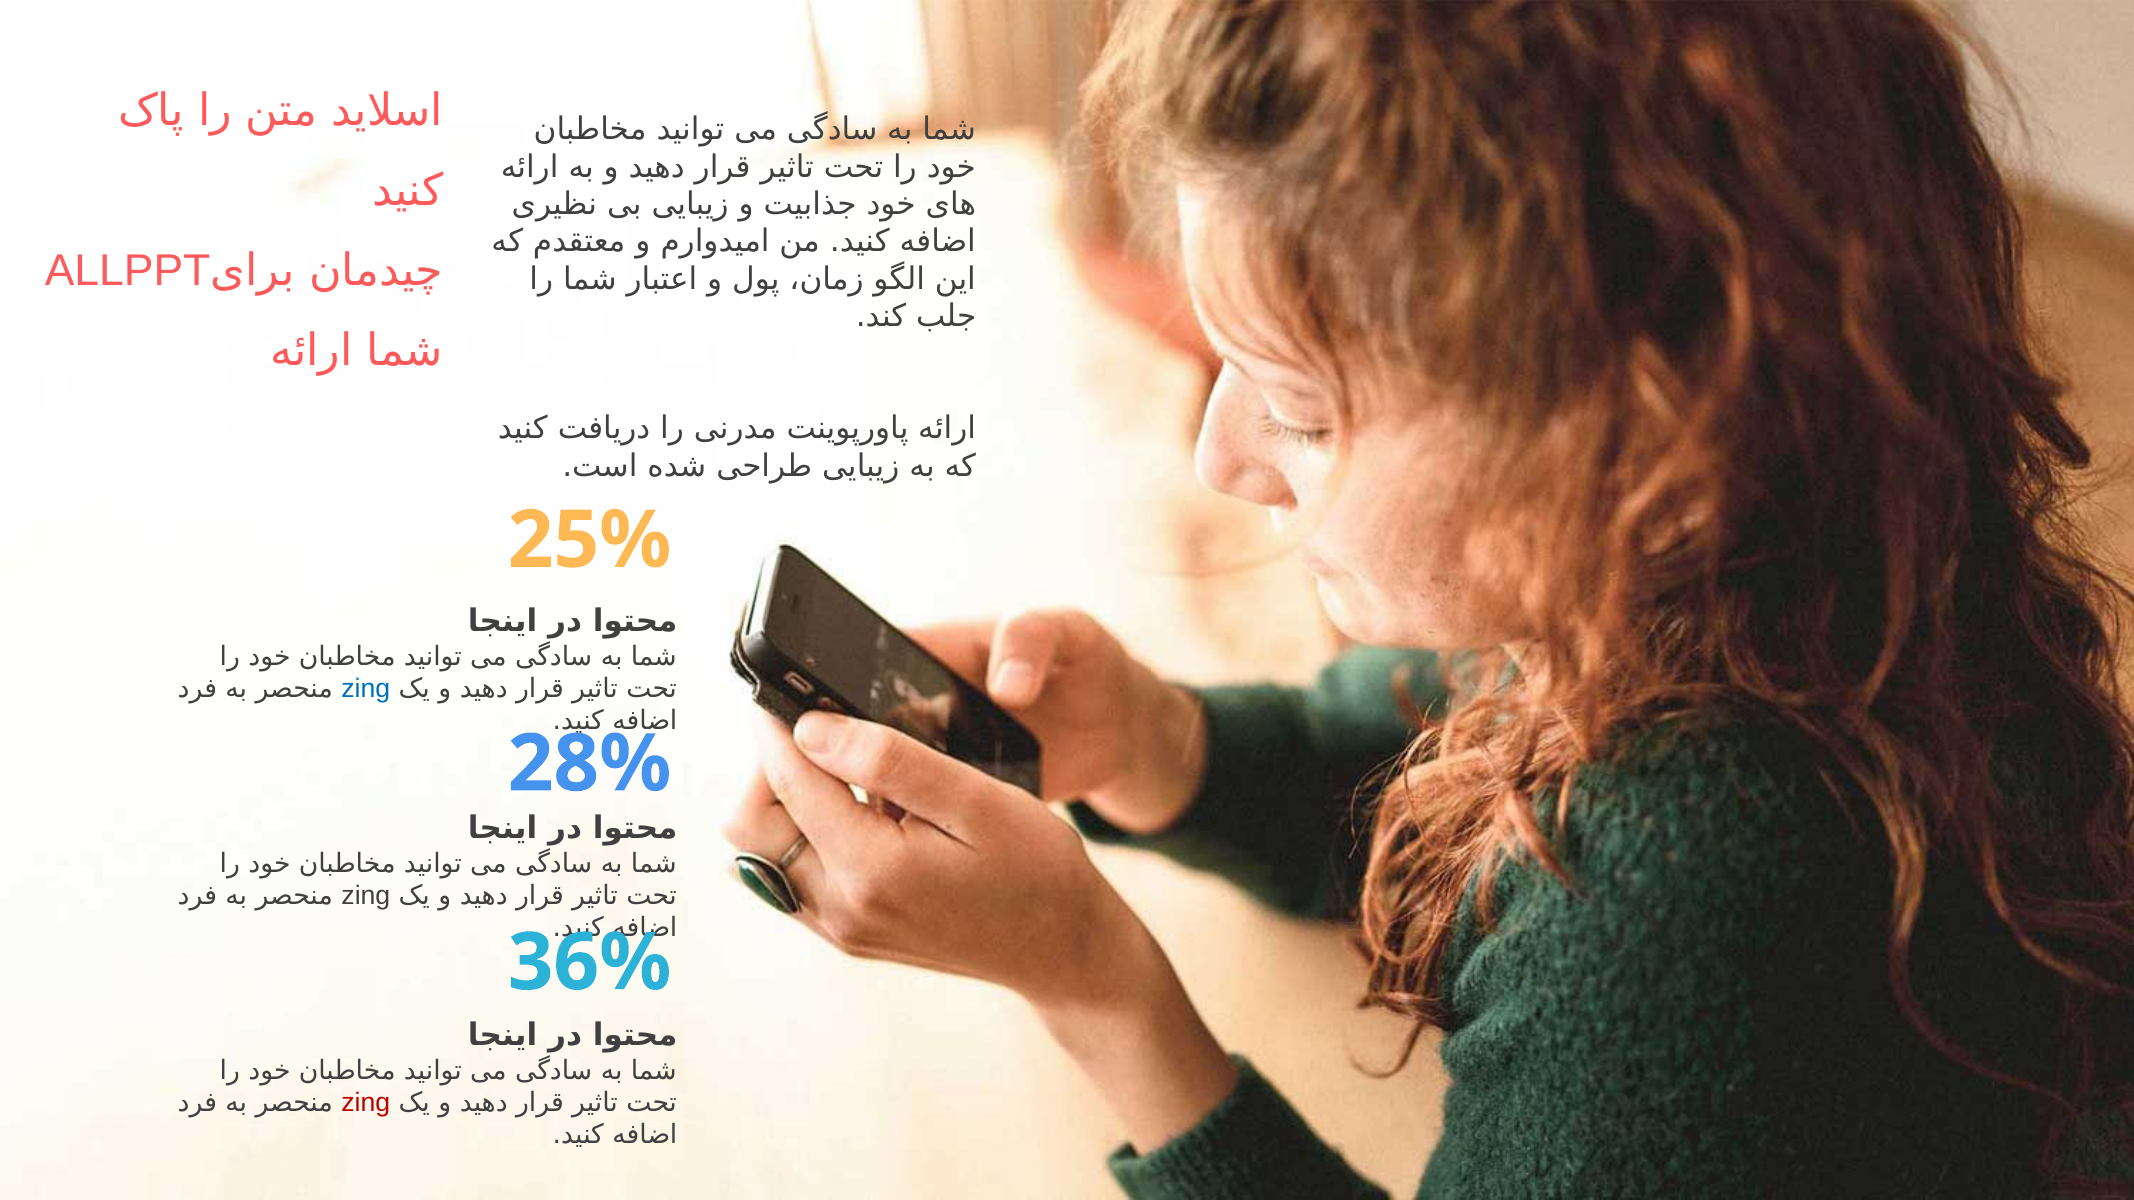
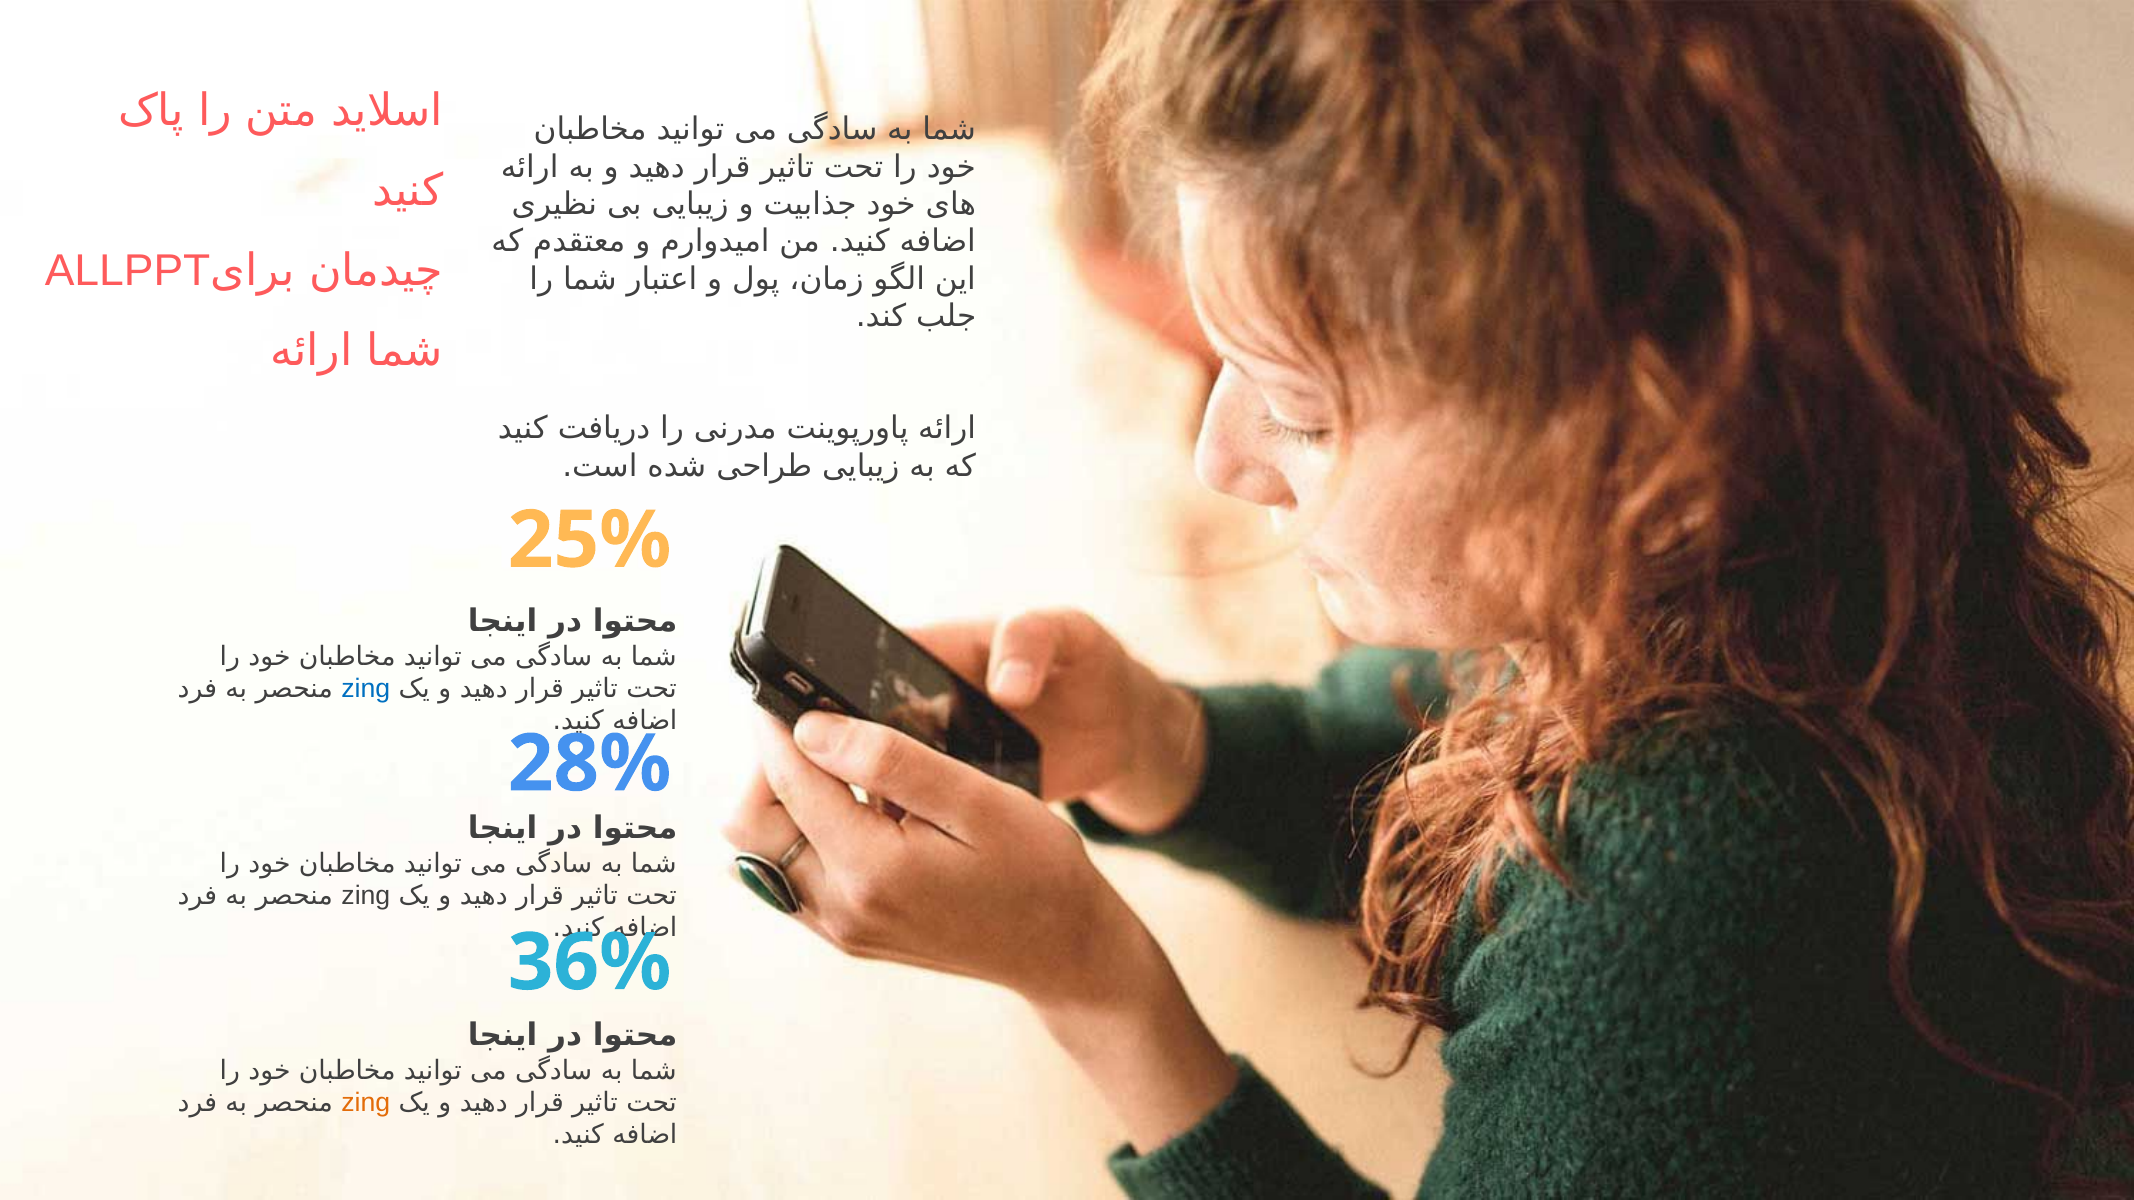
zing colour: red -> orange (366, 1103)
